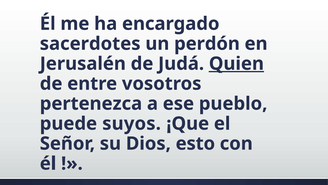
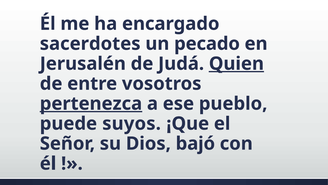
perdón: perdón -> pecado (207, 44)
pertenezca underline: none -> present (91, 103)
esto: esto -> bajó (195, 143)
